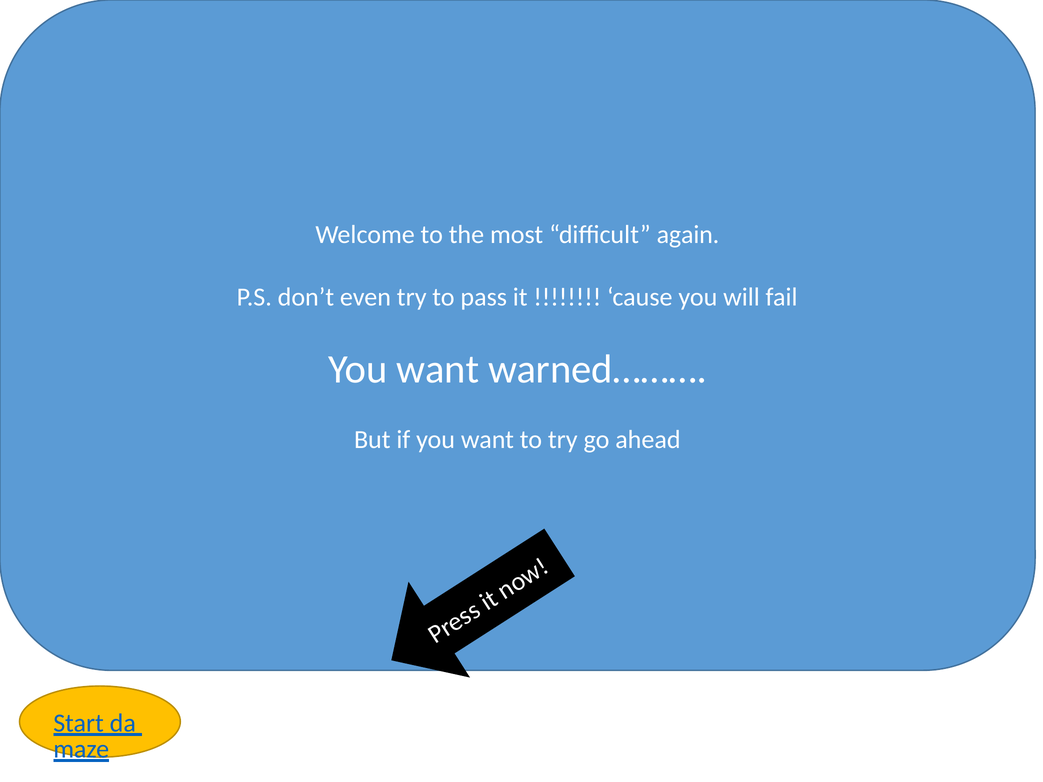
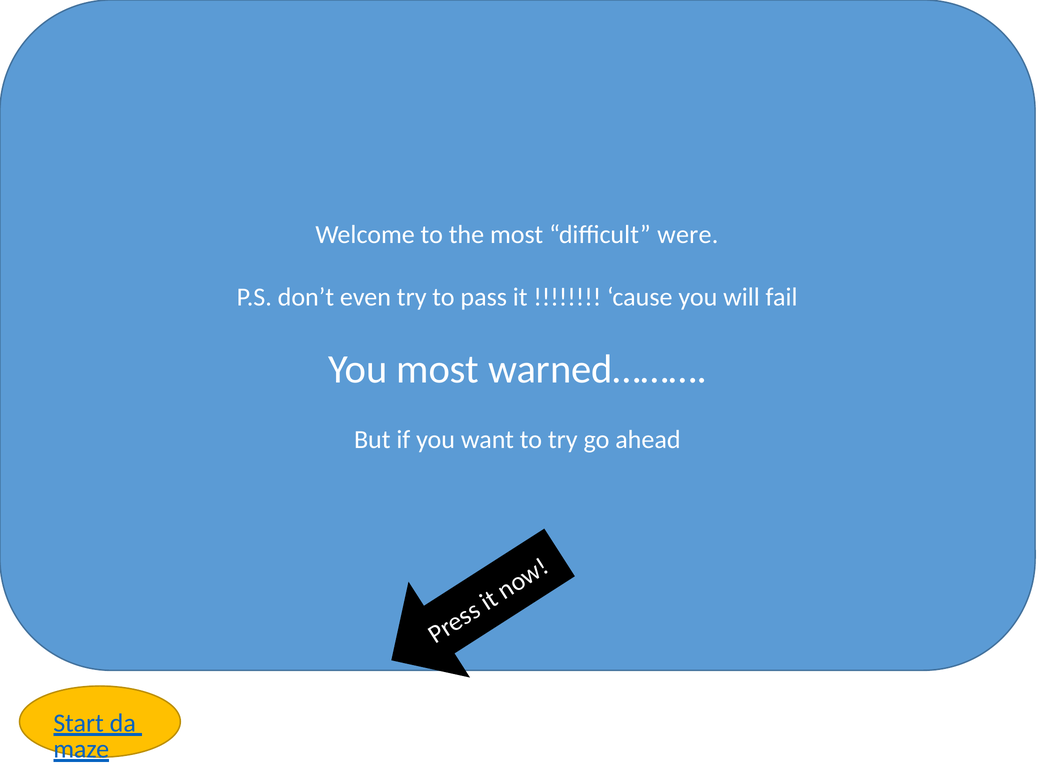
again: again -> were (688, 234)
want: want -> most (438, 369)
